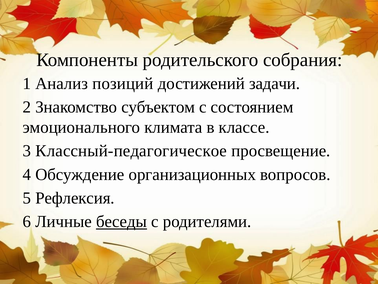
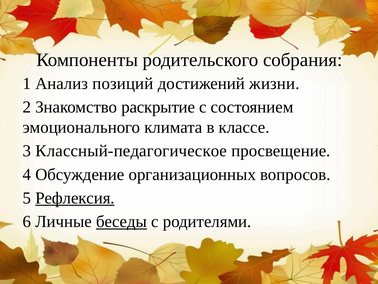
задачи: задачи -> жизни (274, 83)
субъектом: субъектом -> раскрытие (158, 107)
Рефлексия underline: none -> present (75, 198)
